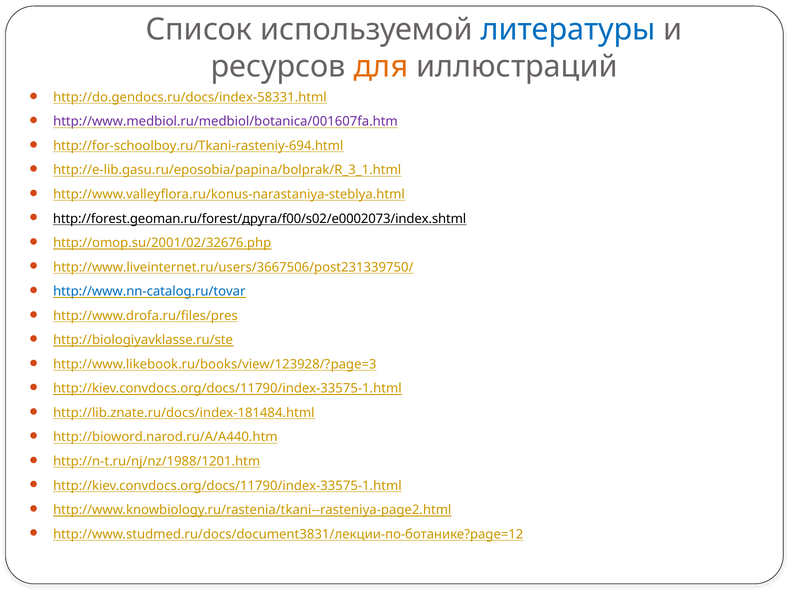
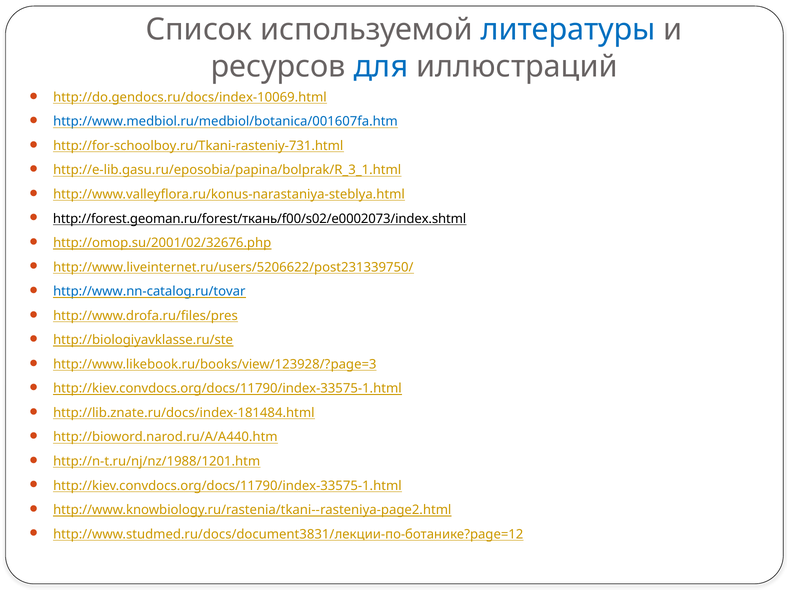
для colour: orange -> blue (381, 67)
http://do.gendocs.ru/docs/index-58331.html: http://do.gendocs.ru/docs/index-58331.html -> http://do.gendocs.ru/docs/index-10069.html (190, 97)
http://www.medbiol.ru/medbiol/botanica/001607fa.htm colour: purple -> blue (225, 122)
http://for-schoolboy.ru/Tkani-rasteniy-694.html: http://for-schoolboy.ru/Tkani-rasteniy-694.html -> http://for-schoolboy.ru/Tkani-rasteniy-731.html (198, 146)
http://forest.geoman.ru/forest/друга/f00/s02/e0002073/index.shtml: http://forest.geoman.ru/forest/друга/f00/s02/e0002073/index.shtml -> http://forest.geoman.ru/forest/ткань/f00/s02/e0002073/index.shtml (260, 219)
http://www.liveinternet.ru/users/3667506/post231339750/: http://www.liveinternet.ru/users/3667506/post231339750/ -> http://www.liveinternet.ru/users/5206622/post231339750/ (233, 267)
